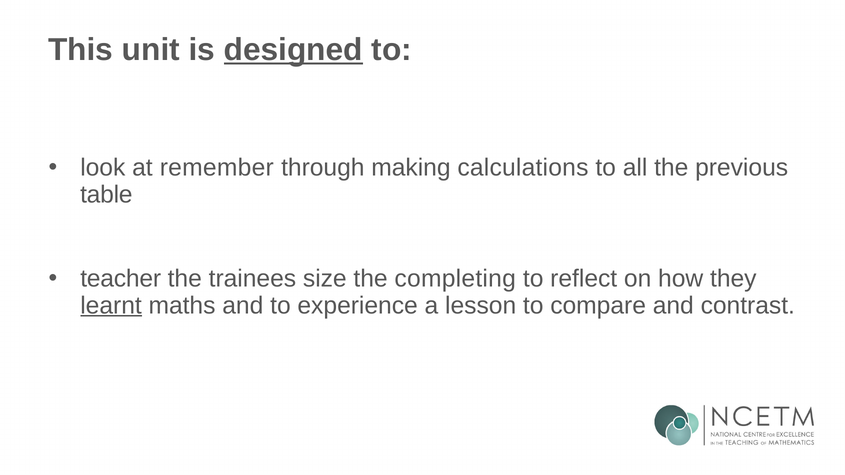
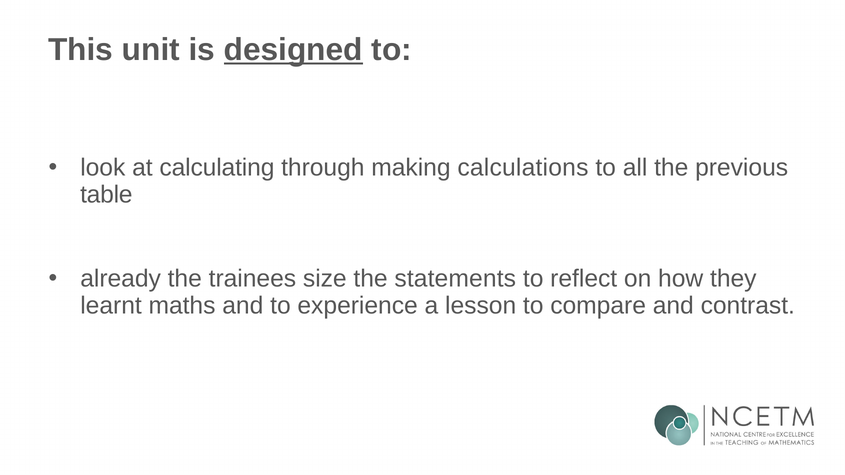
remember: remember -> calculating (217, 168)
teacher: teacher -> already (121, 279)
completing: completing -> statements (455, 279)
learnt underline: present -> none (111, 306)
